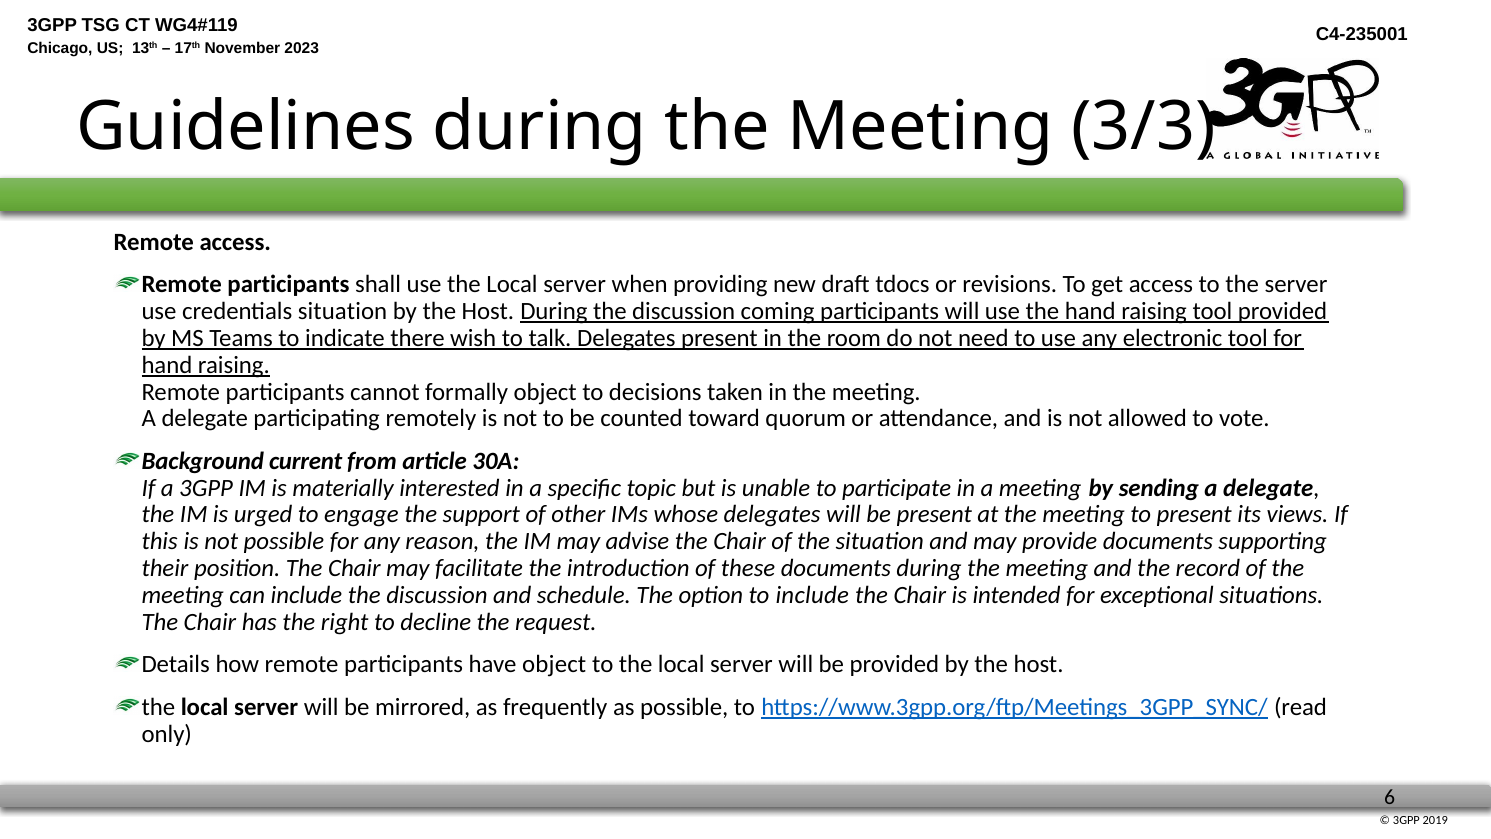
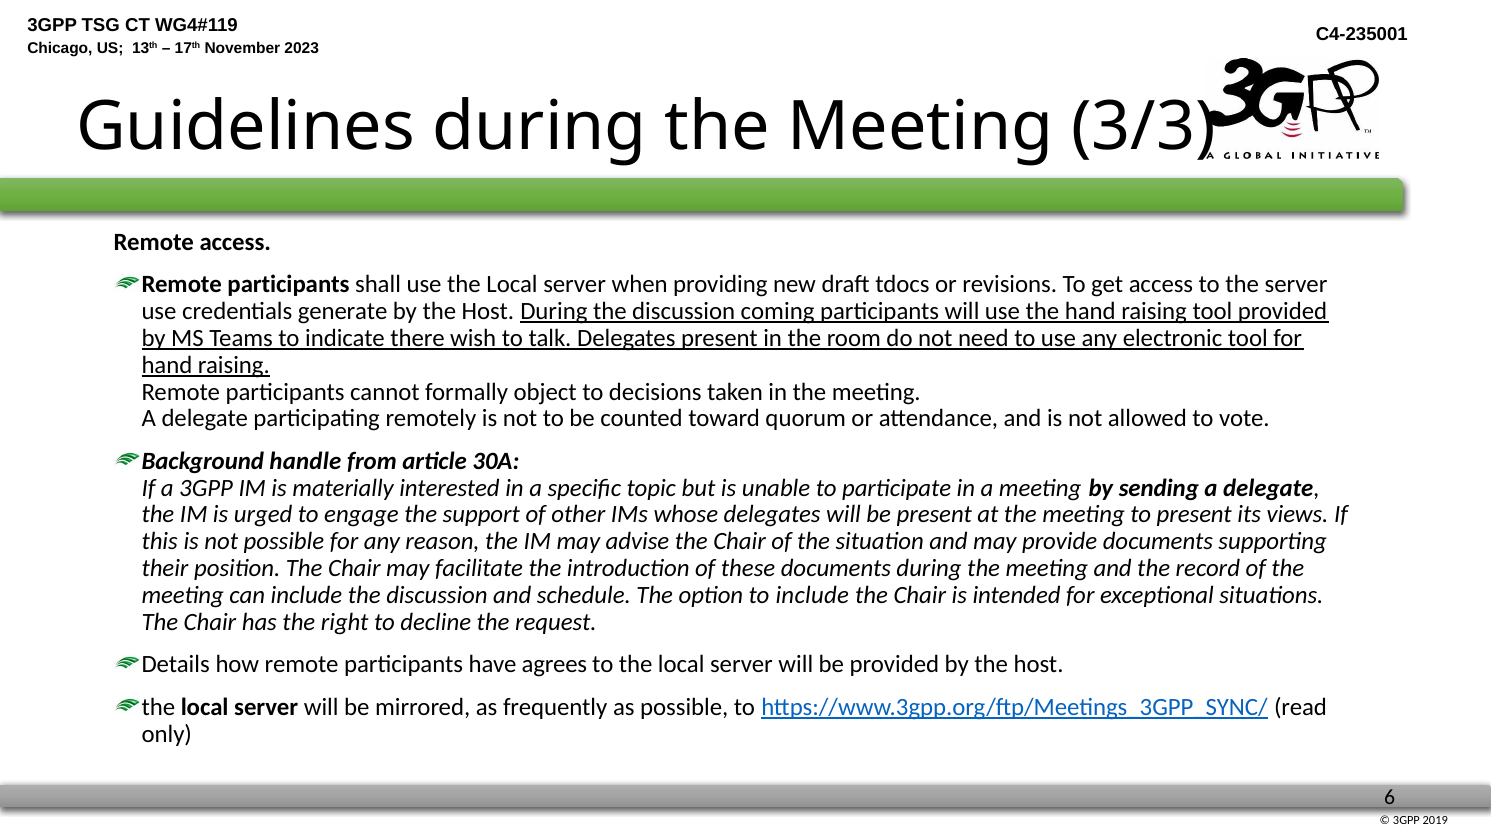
credentials situation: situation -> generate (343, 311)
current: current -> handle (305, 461)
have object: object -> agrees (554, 664)
